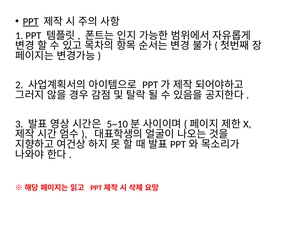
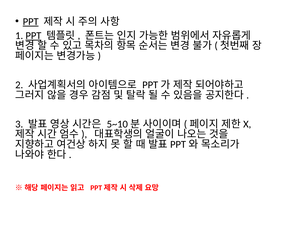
PPT underline: none -> present (33, 36)
